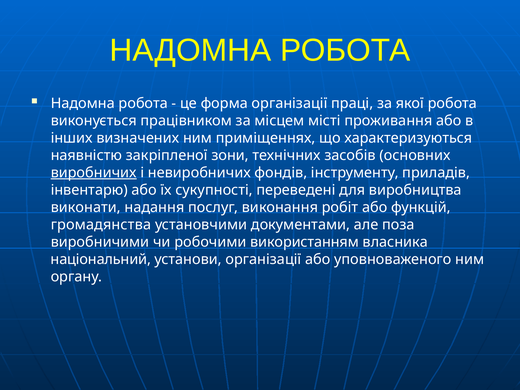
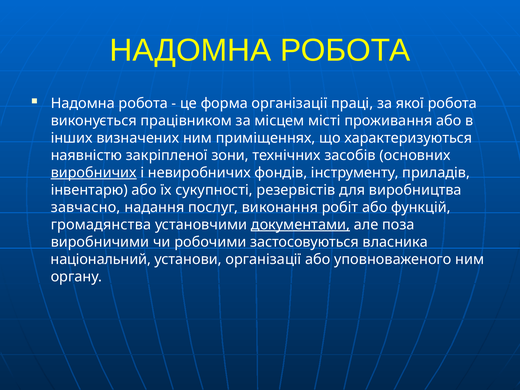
переведені: переведені -> резервістів (296, 190)
виконати: виконати -> завчасно (86, 207)
документами underline: none -> present (300, 225)
використанням: використанням -> застосовуються (305, 242)
